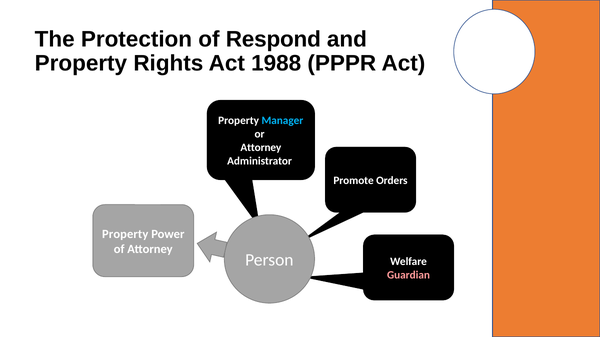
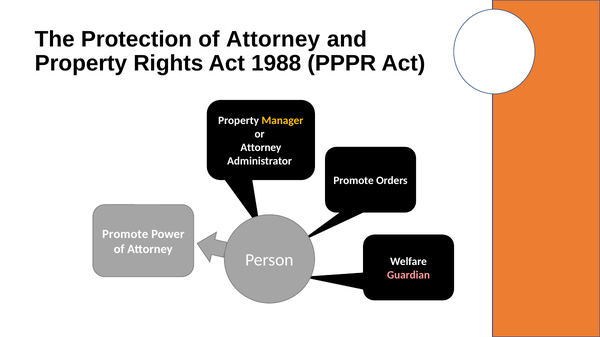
Protection of Respond: Respond -> Attorney (273, 39)
Manager colour: light blue -> yellow (282, 121)
Property: Property -> Promote (125, 234)
